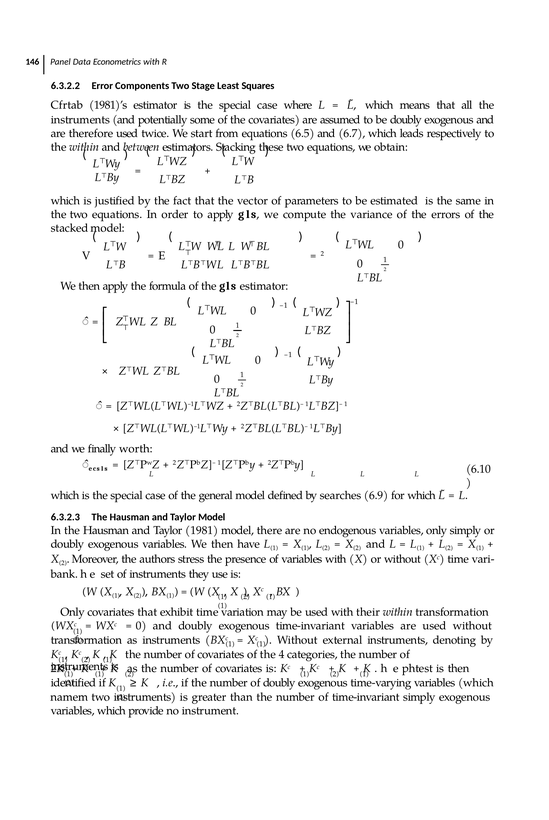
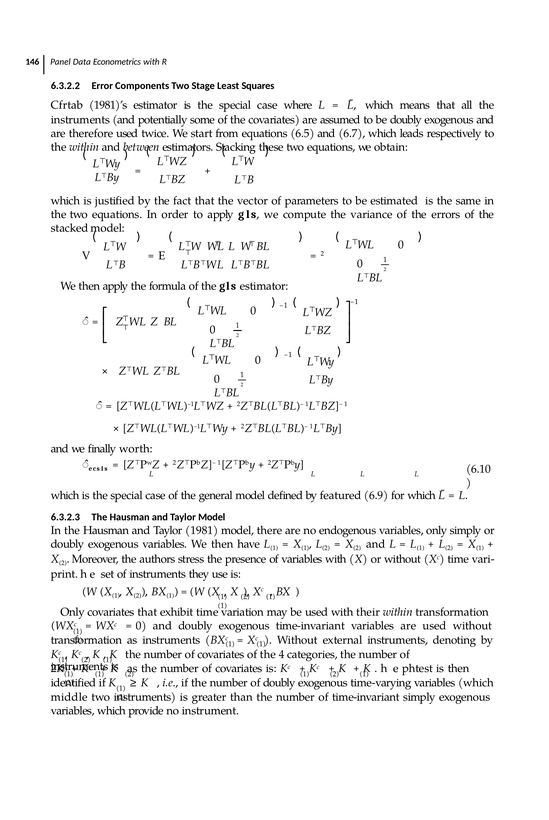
searches: searches -> featured (341, 495)
bank: bank -> print (64, 574)
namem: namem -> middle (69, 697)
